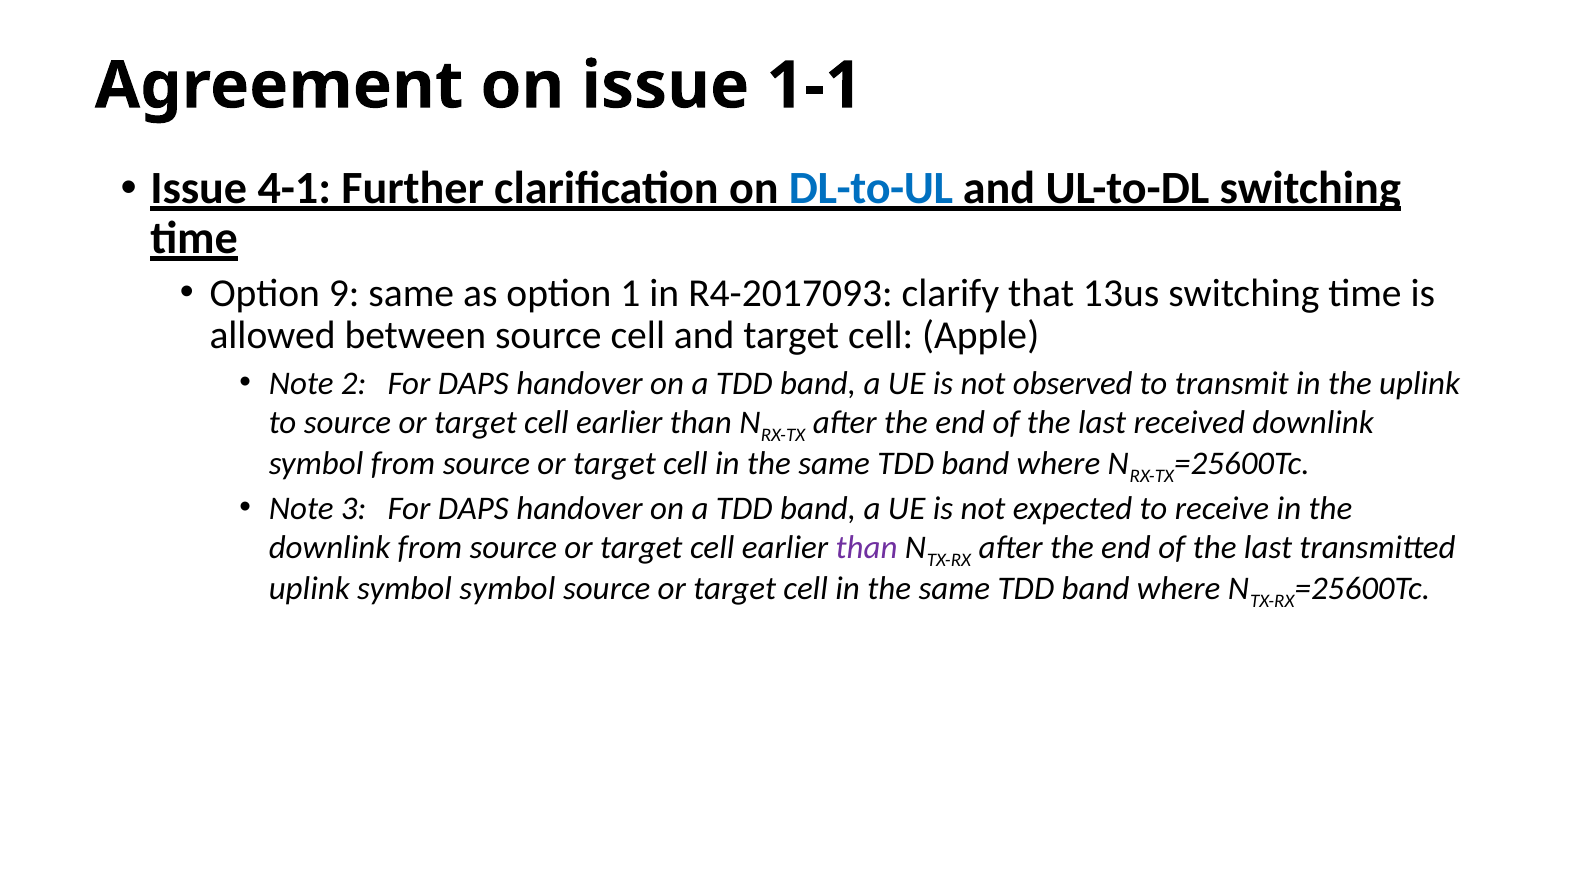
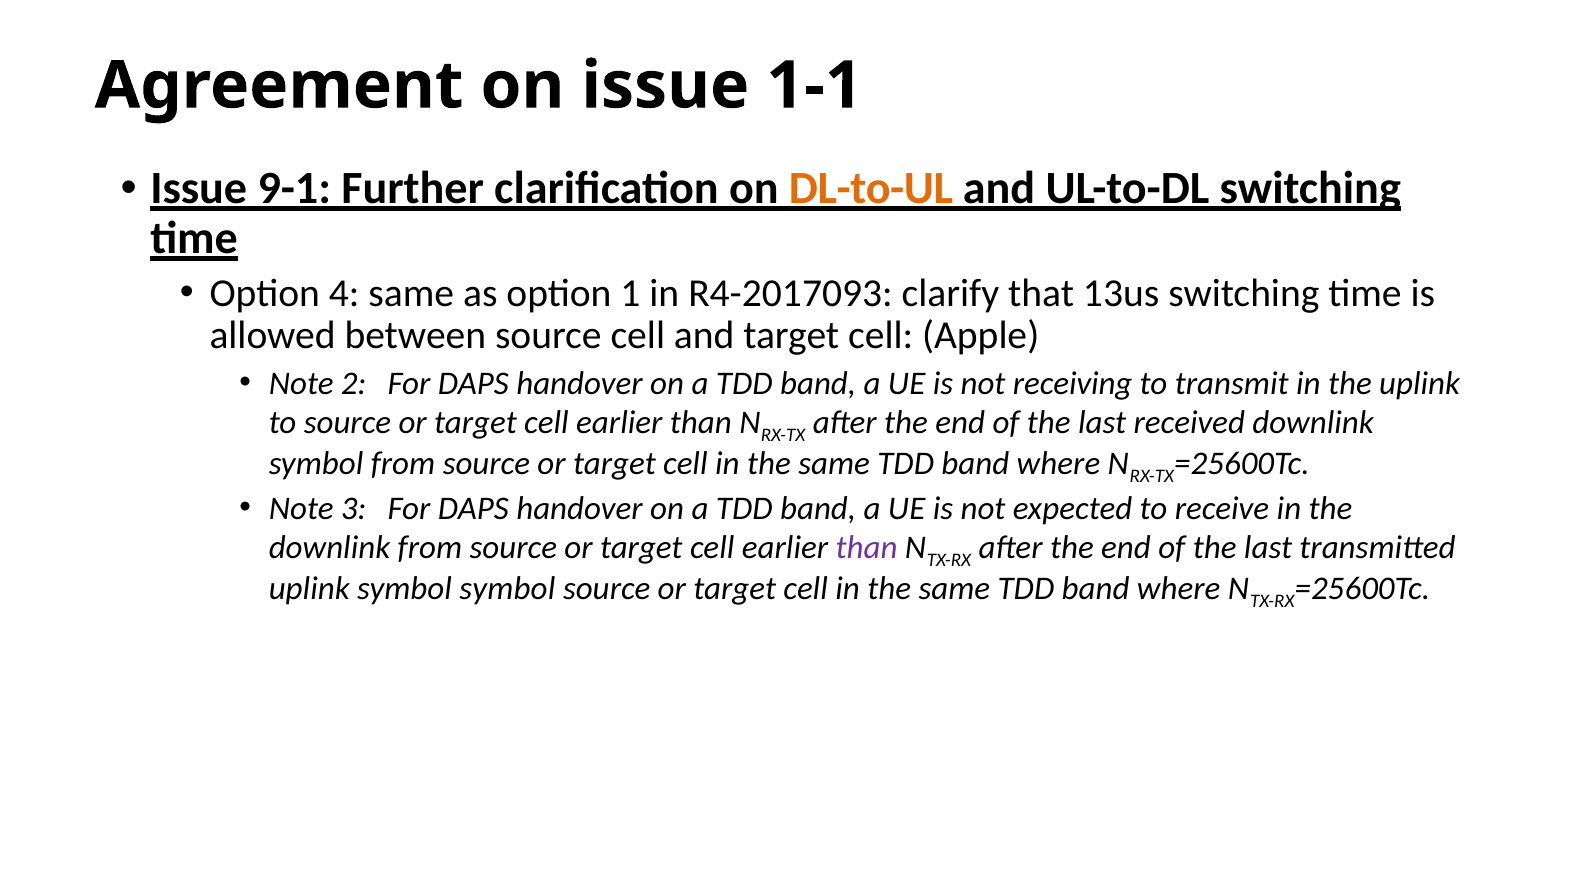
4-1: 4-1 -> 9-1 (294, 189)
DL-to-UL colour: blue -> orange (871, 189)
9: 9 -> 4 (344, 293)
observed: observed -> receiving (1073, 383)
